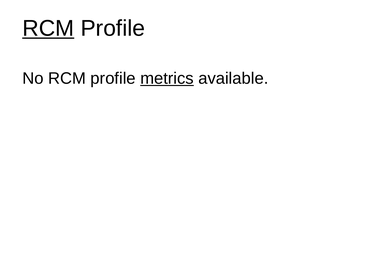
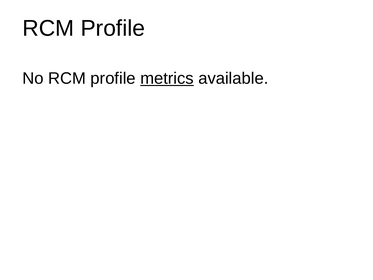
RCM underline: present -> none (48, 28)
